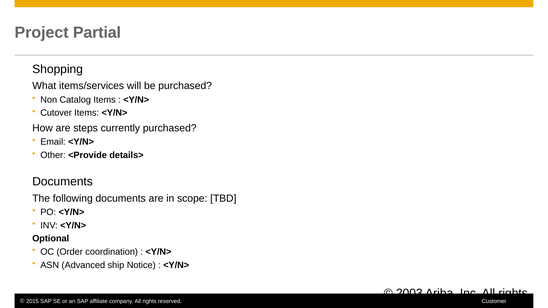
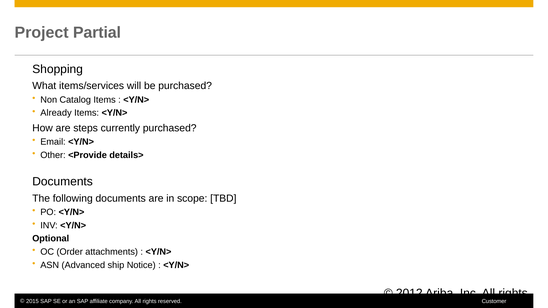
Cutover: Cutover -> Already (56, 113)
coordination: coordination -> attachments (112, 252)
2003: 2003 -> 2012 (409, 293)
